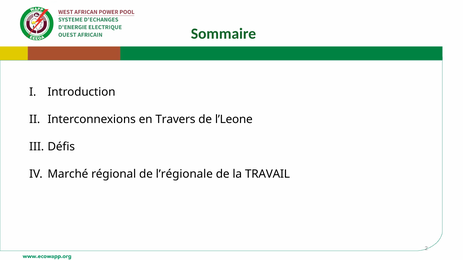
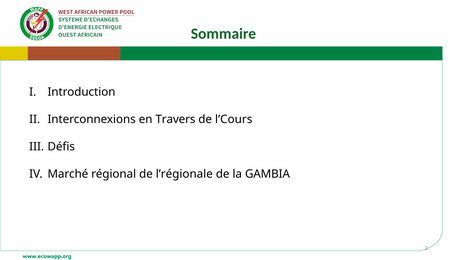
l’Leone: l’Leone -> l’Cours (234, 120)
TRAVAIL: TRAVAIL -> GAMBIA (267, 174)
